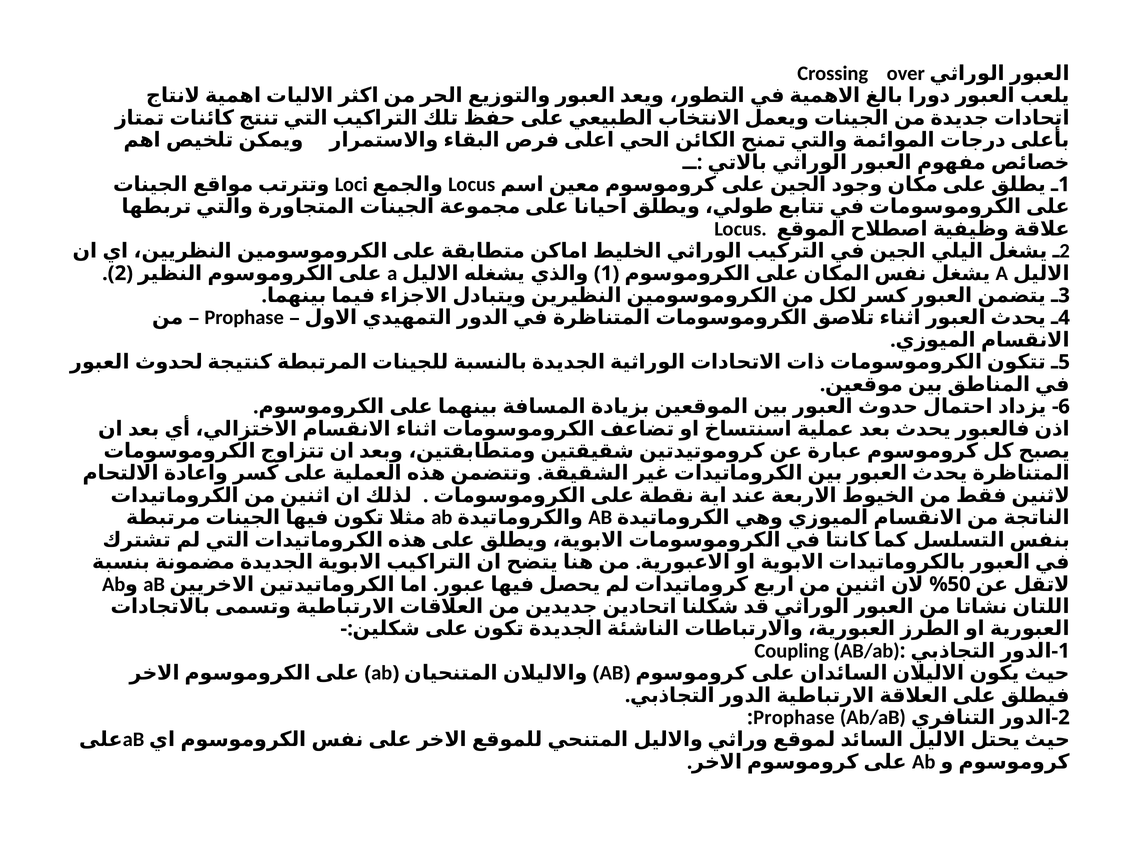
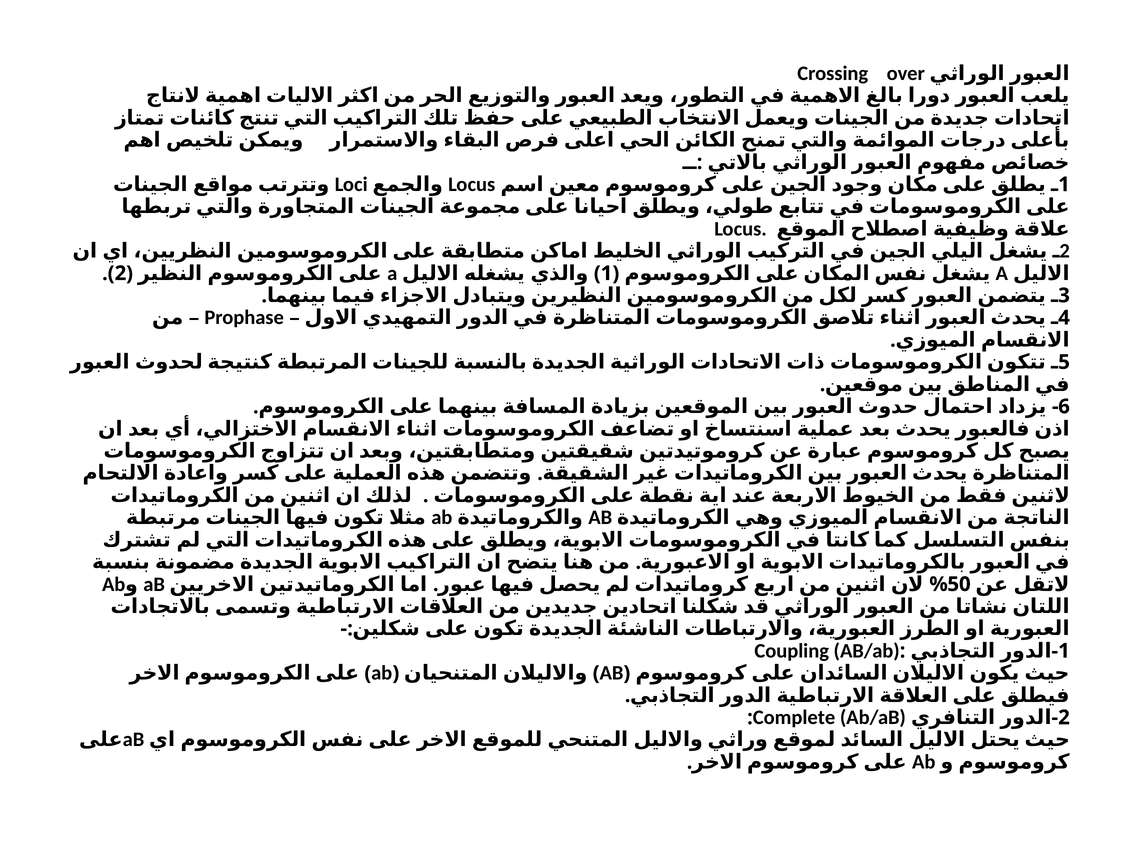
Prophase: Prophase -> Complete (794, 718)
